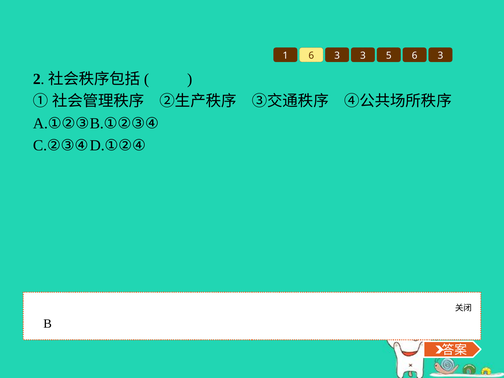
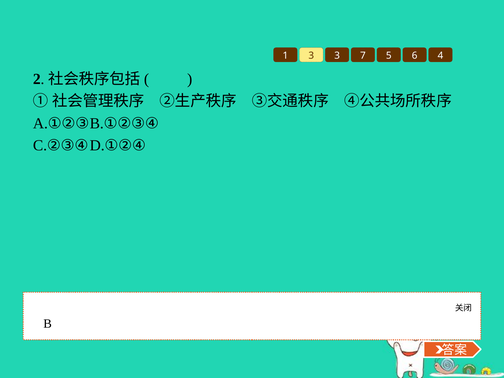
1 6: 6 -> 3 (311, 55)
3 3: 3 -> 7 (363, 55)
5 6 3: 3 -> 4 (440, 55)
